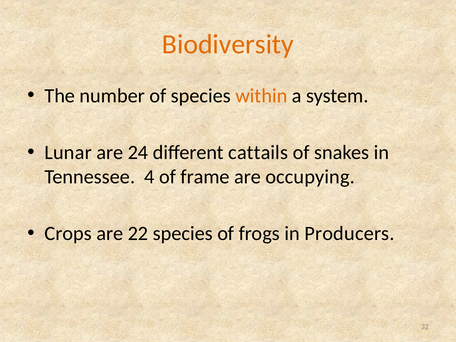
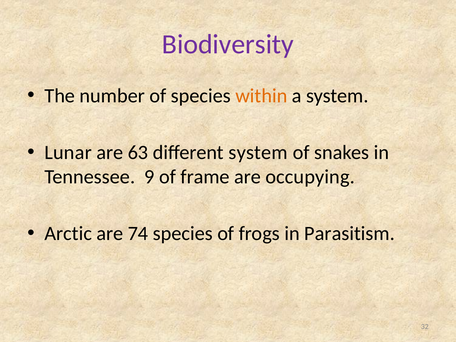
Biodiversity colour: orange -> purple (228, 44)
24: 24 -> 63 (138, 152)
different cattails: cattails -> system (258, 152)
4: 4 -> 9 (149, 177)
Crops: Crops -> Arctic (68, 234)
22: 22 -> 74 (138, 234)
Producers: Producers -> Parasitism (350, 234)
